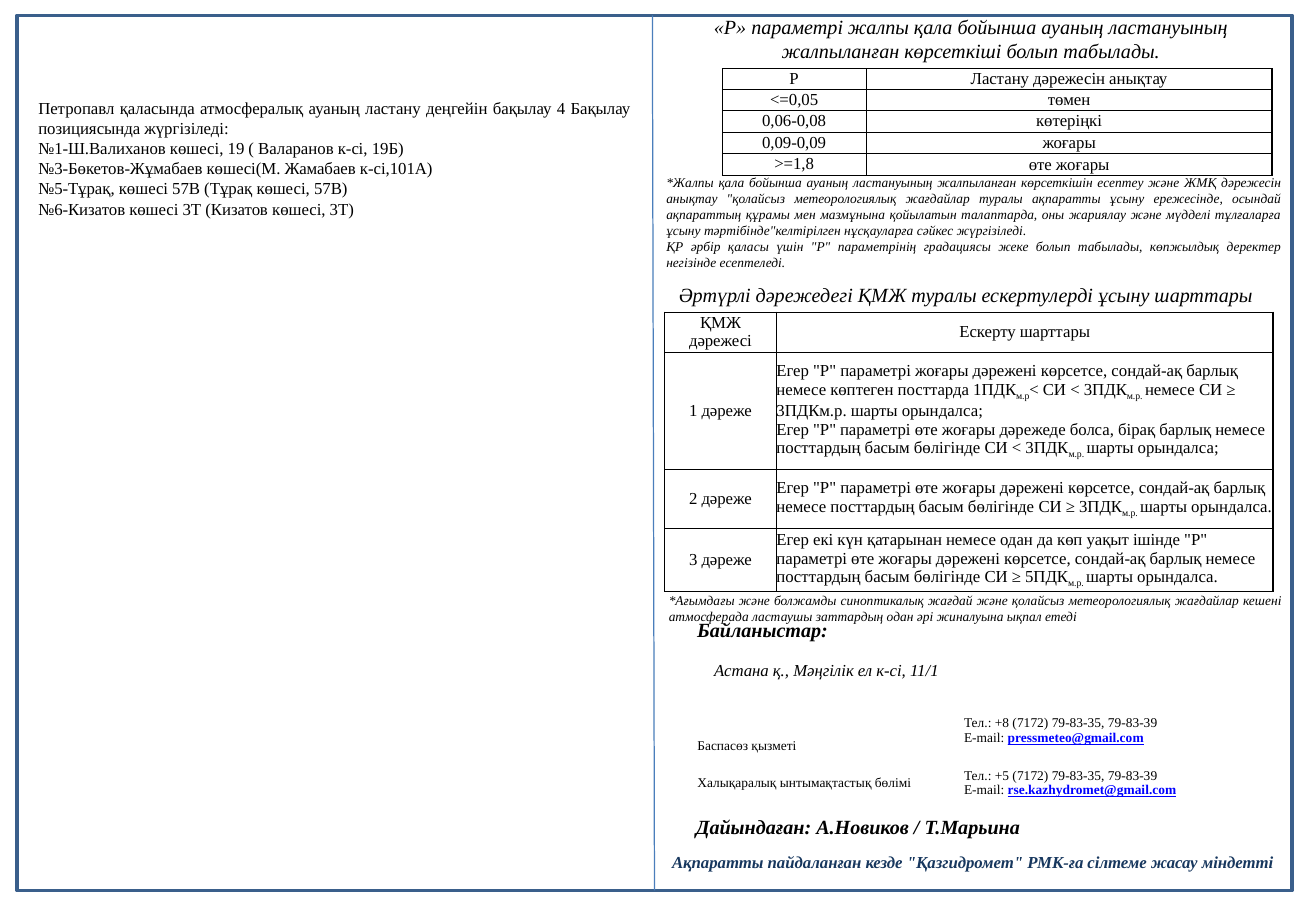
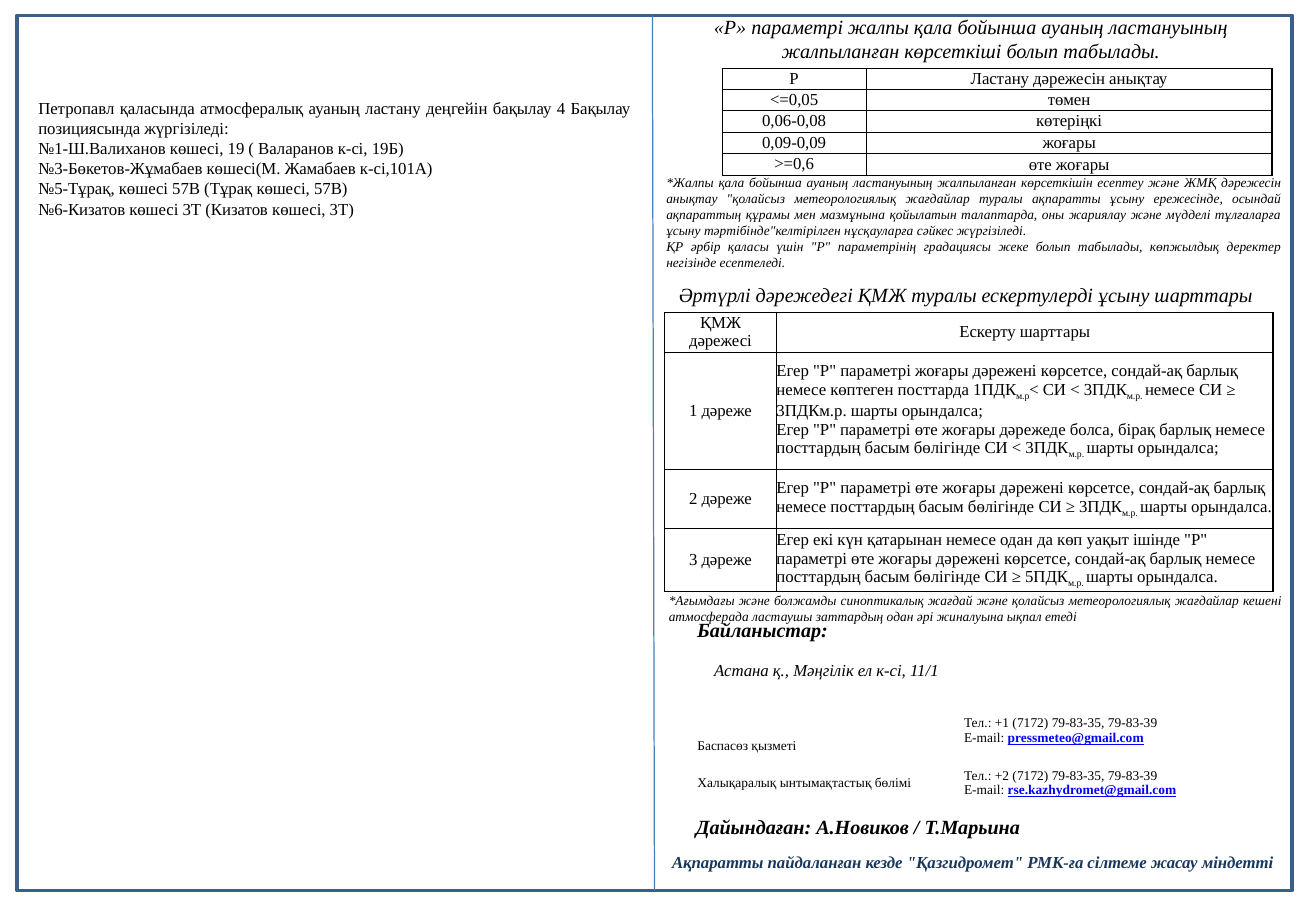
>=1,8: >=1,8 -> >=0,6 (794, 164)
+8: +8 -> +1 (1002, 723)
+5: +5 -> +2 (1002, 776)
